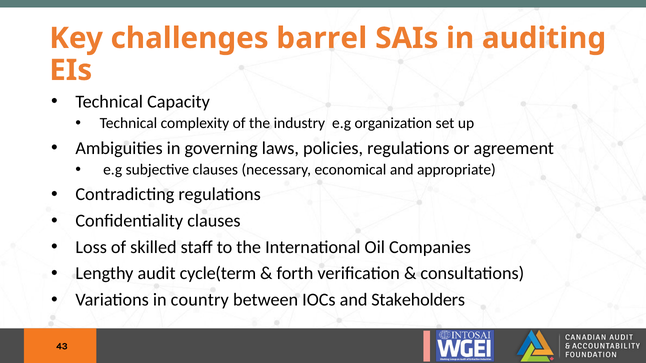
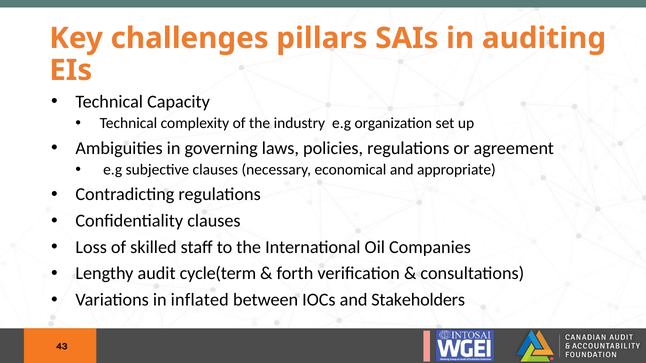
barrel: barrel -> pillars (322, 38)
country: country -> inflated (200, 300)
